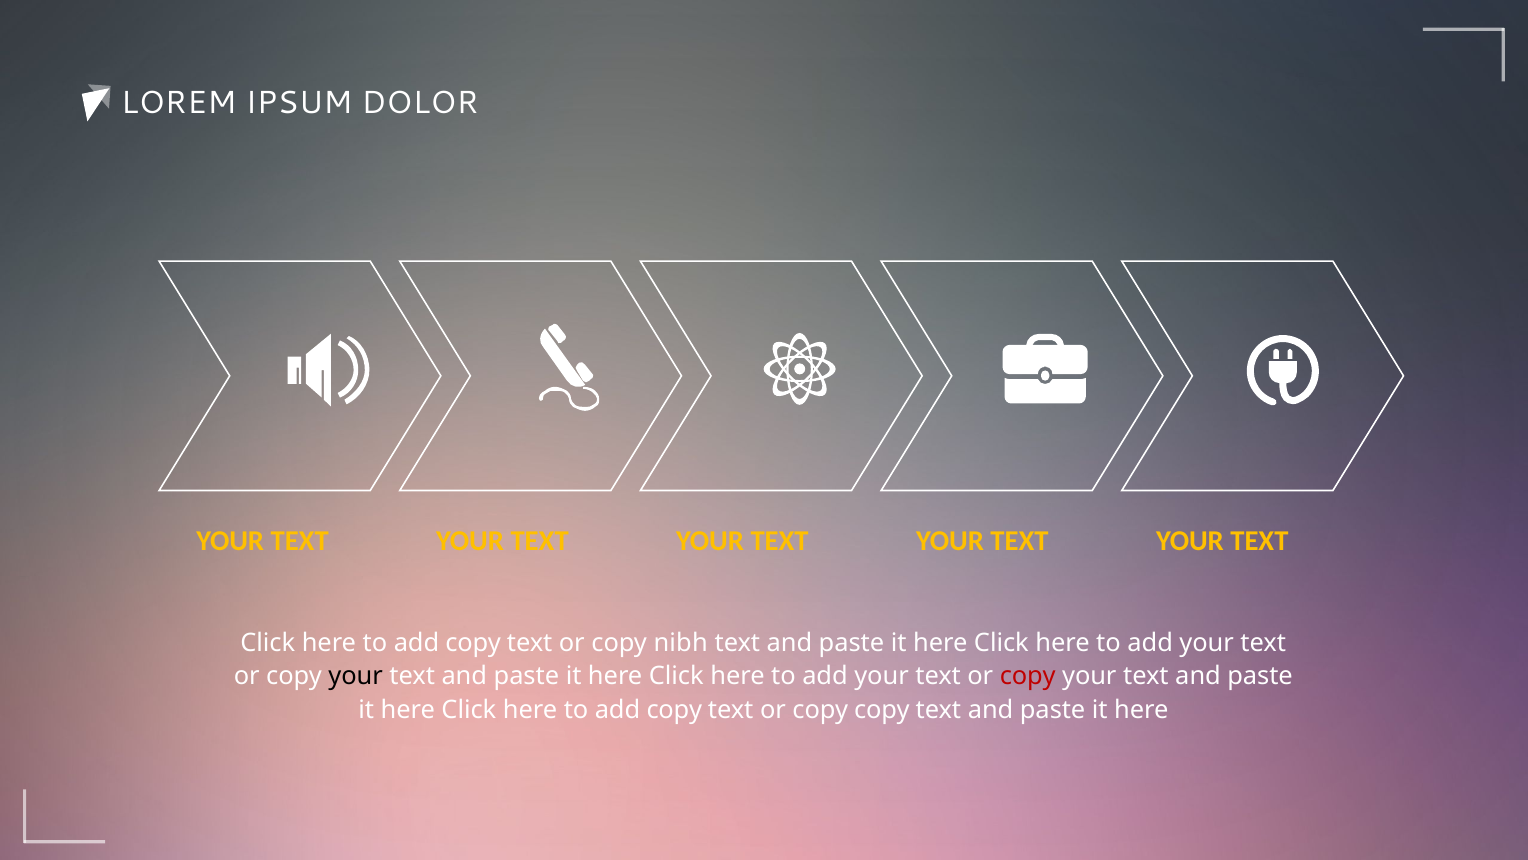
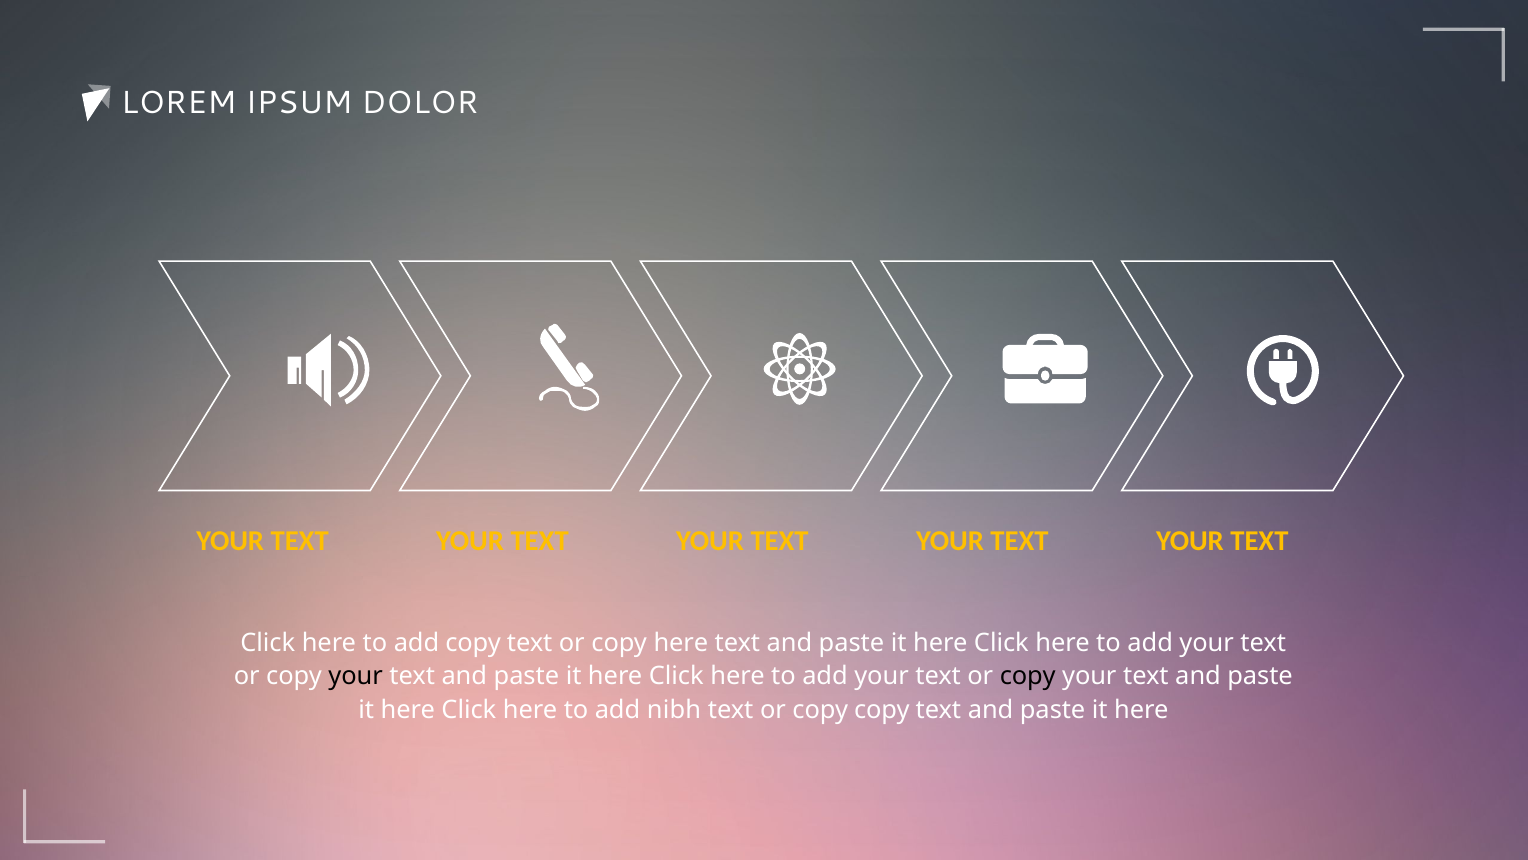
copy nibh: nibh -> here (681, 643)
copy colour: red -> black (1028, 676)
copy: copy -> nibh (674, 710)
